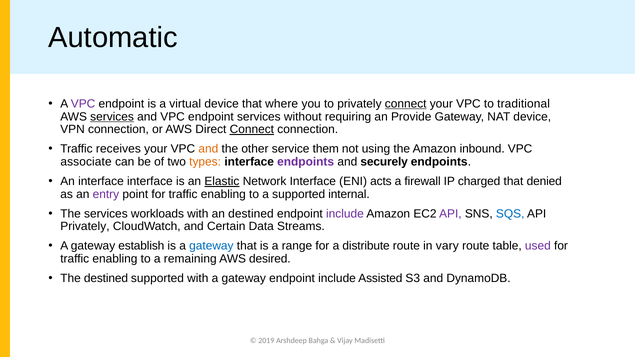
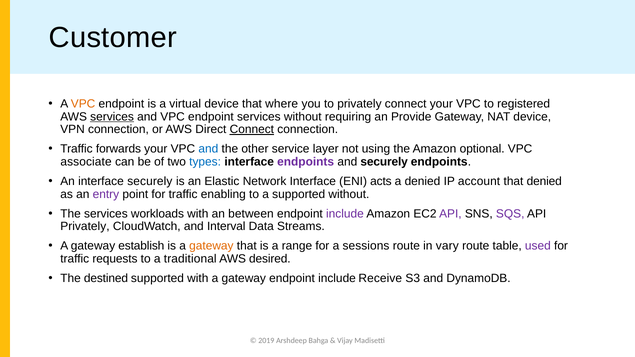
Automatic: Automatic -> Customer (113, 38)
VPC colour: purple -> orange (83, 104)
connect underline: present -> none (406, 104)
traditional: traditional -> registered (524, 104)
receives: receives -> forwards (119, 149)
and colour: orange -> blue (208, 149)
them: them -> layer (326, 149)
inbound: inbound -> optional (482, 149)
types colour: orange -> blue (205, 162)
interface interface: interface -> securely (150, 181)
Elastic underline: present -> none (222, 181)
a firewall: firewall -> denied (422, 181)
charged: charged -> account (479, 181)
supported internal: internal -> without (349, 194)
an destined: destined -> between (251, 214)
SQS colour: blue -> purple (510, 214)
Certain: Certain -> Interval (226, 227)
gateway colour: blue -> orange (211, 246)
distribute: distribute -> sessions (366, 246)
enabling: enabling -> requests (115, 259)
remaining: remaining -> traditional (190, 259)
Assisted: Assisted -> Receive (380, 278)
